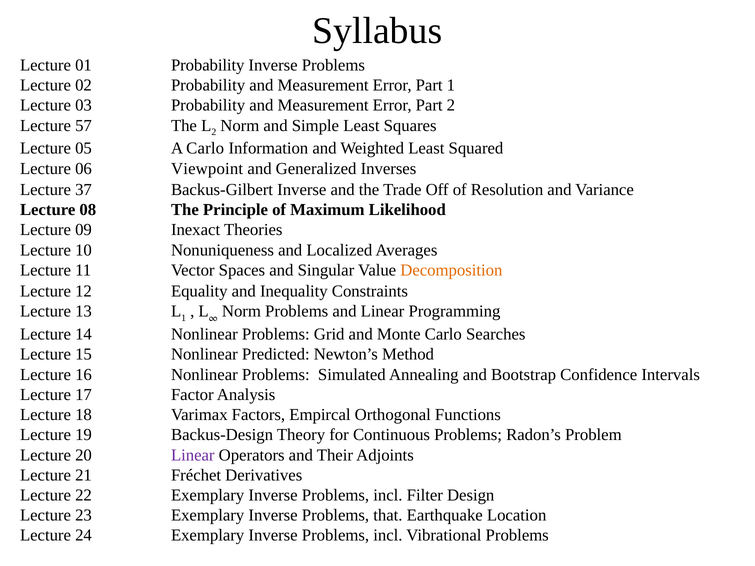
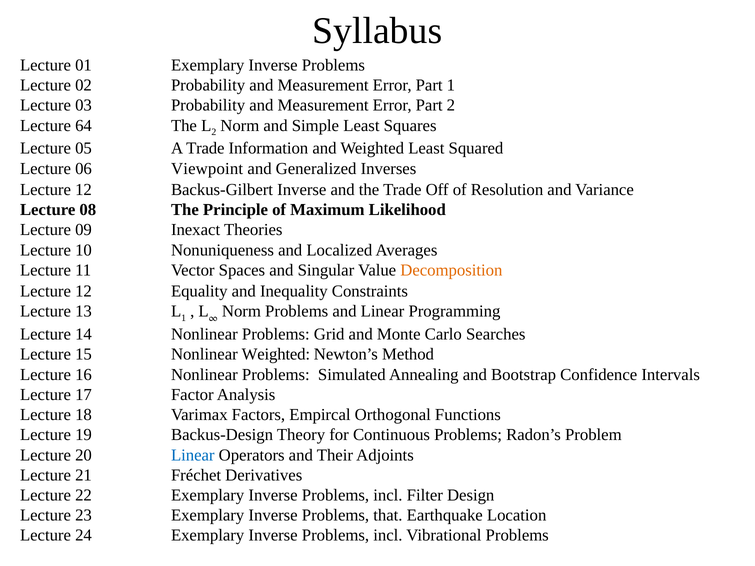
01 Probability: Probability -> Exemplary (208, 65)
57: 57 -> 64 (84, 126)
A Carlo: Carlo -> Trade (205, 148)
37: 37 -> 12 (84, 190)
Nonlinear Predicted: Predicted -> Weighted (276, 355)
Linear colour: purple -> blue (193, 455)
